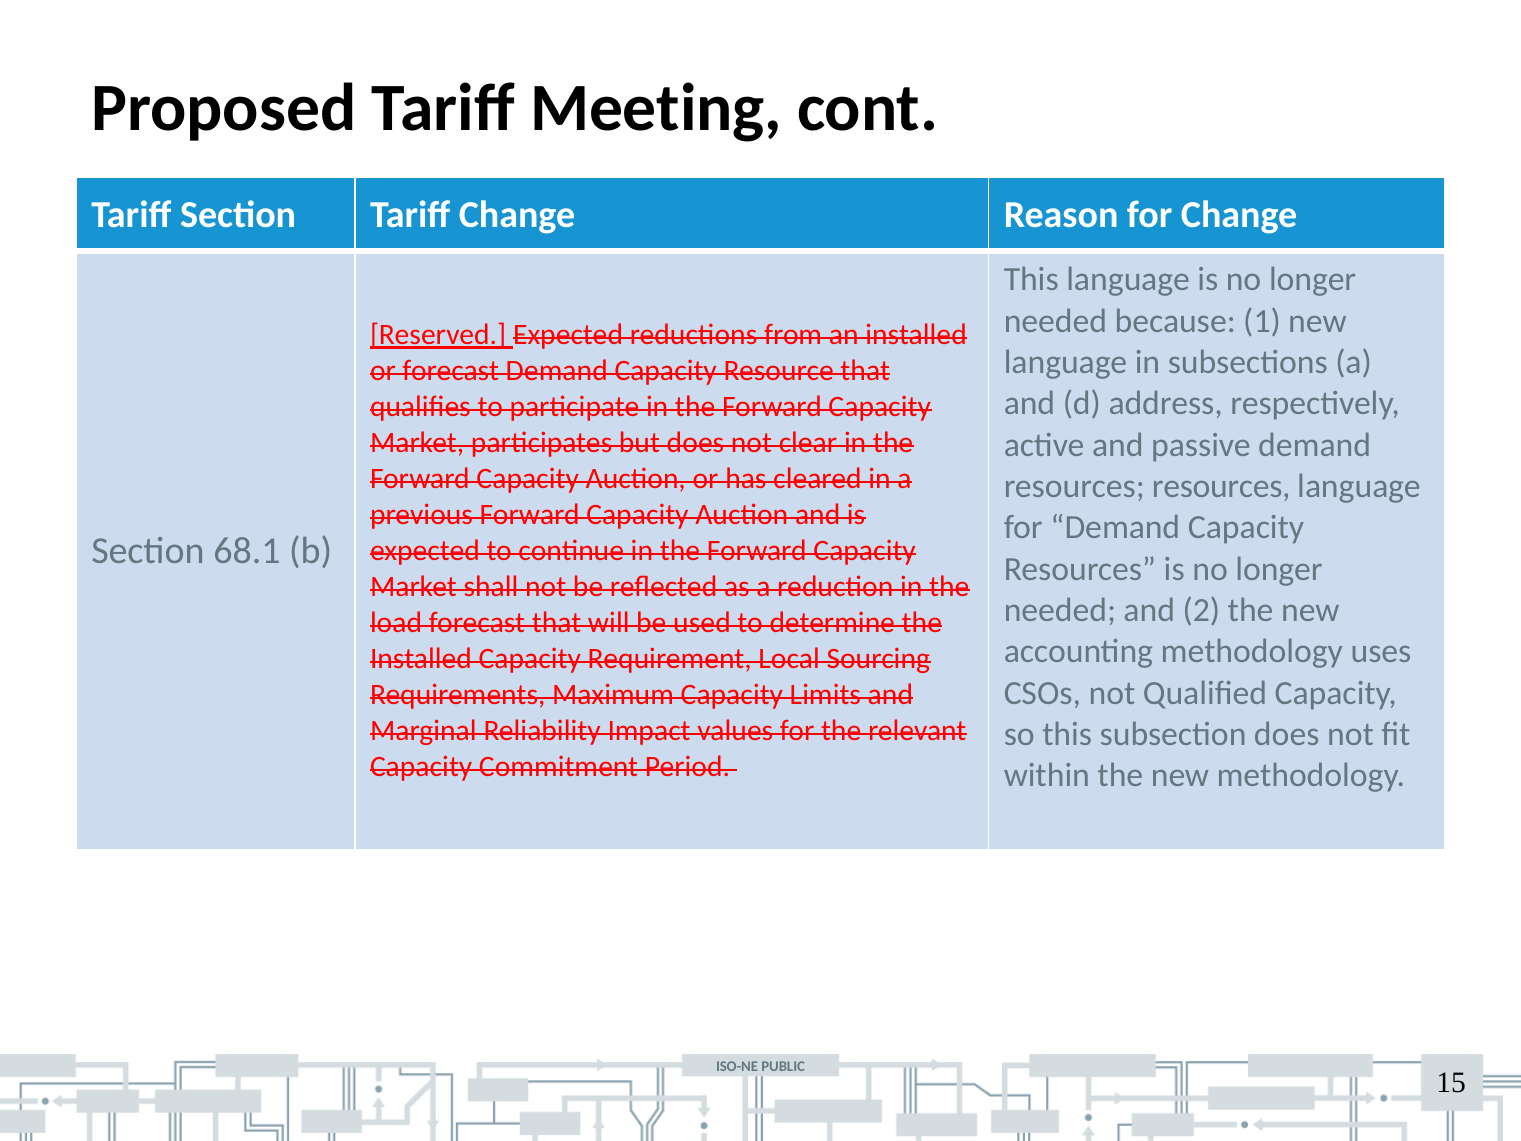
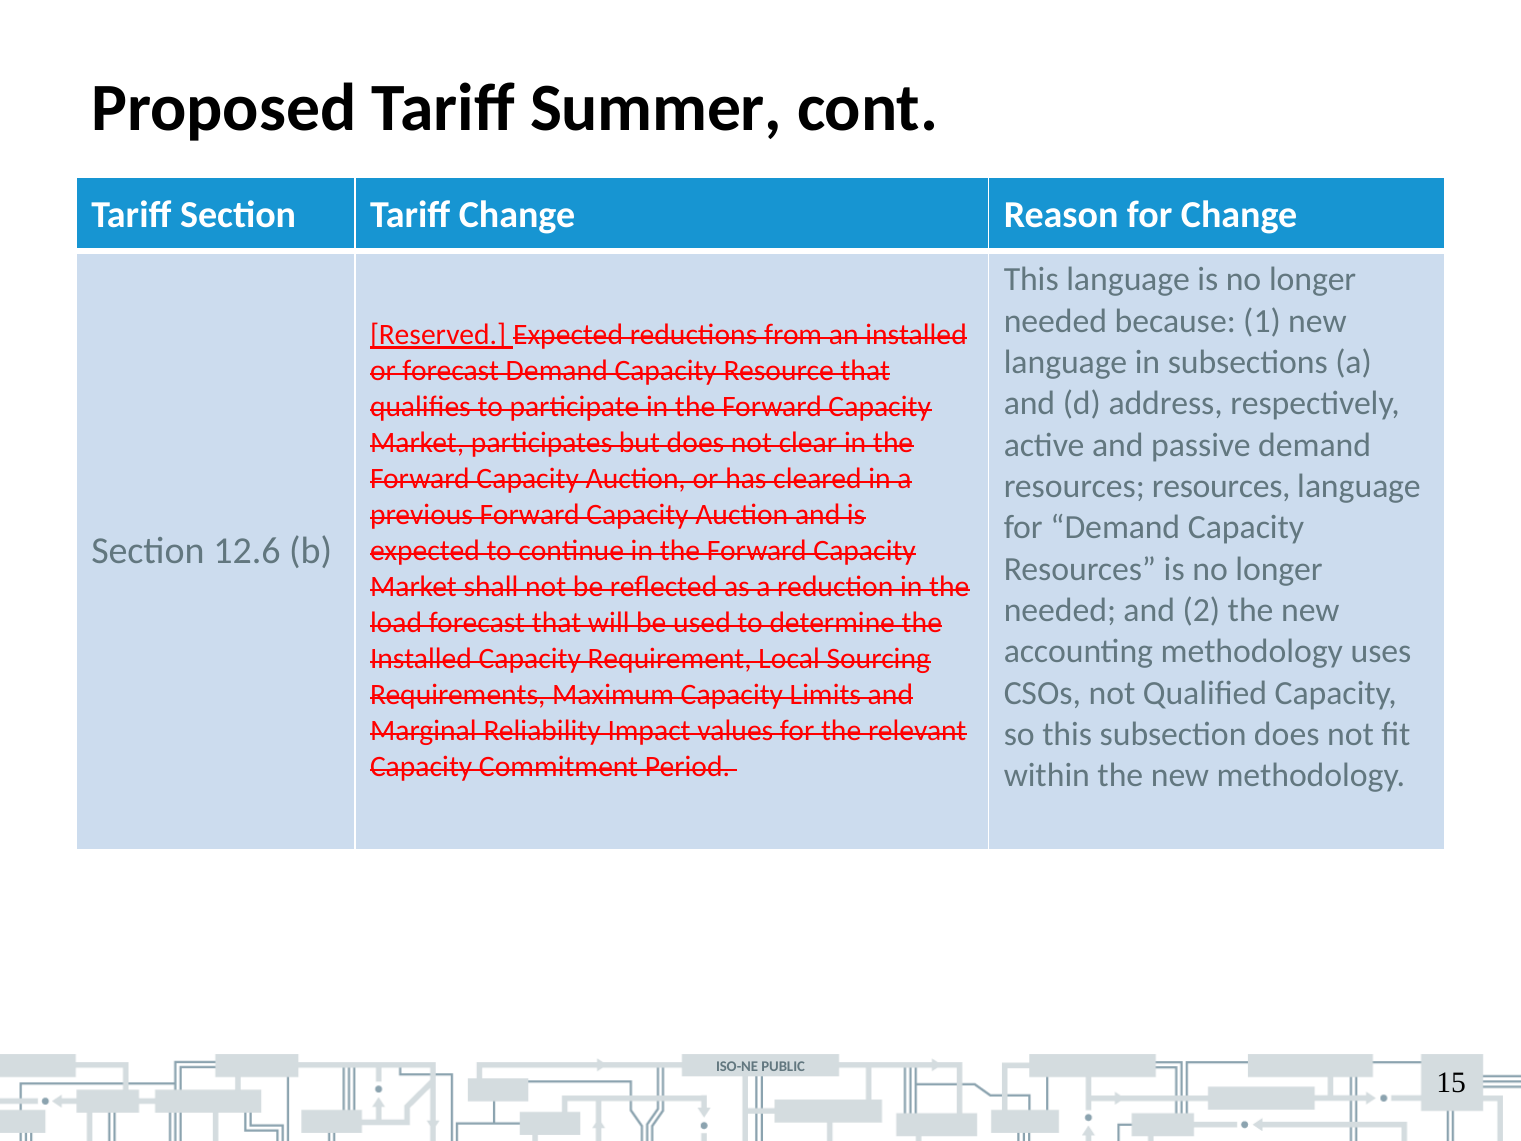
Meeting: Meeting -> Summer (656, 108)
68.1: 68.1 -> 12.6 (247, 551)
